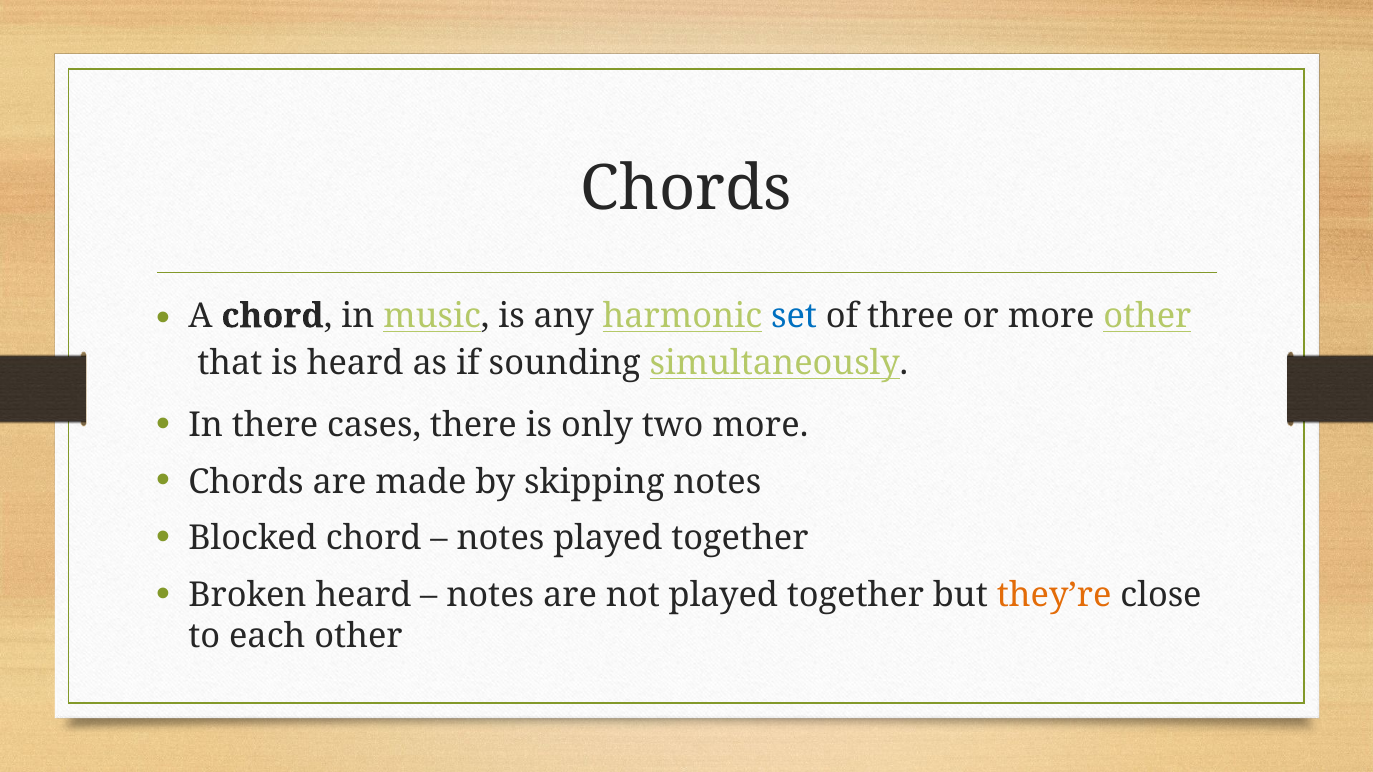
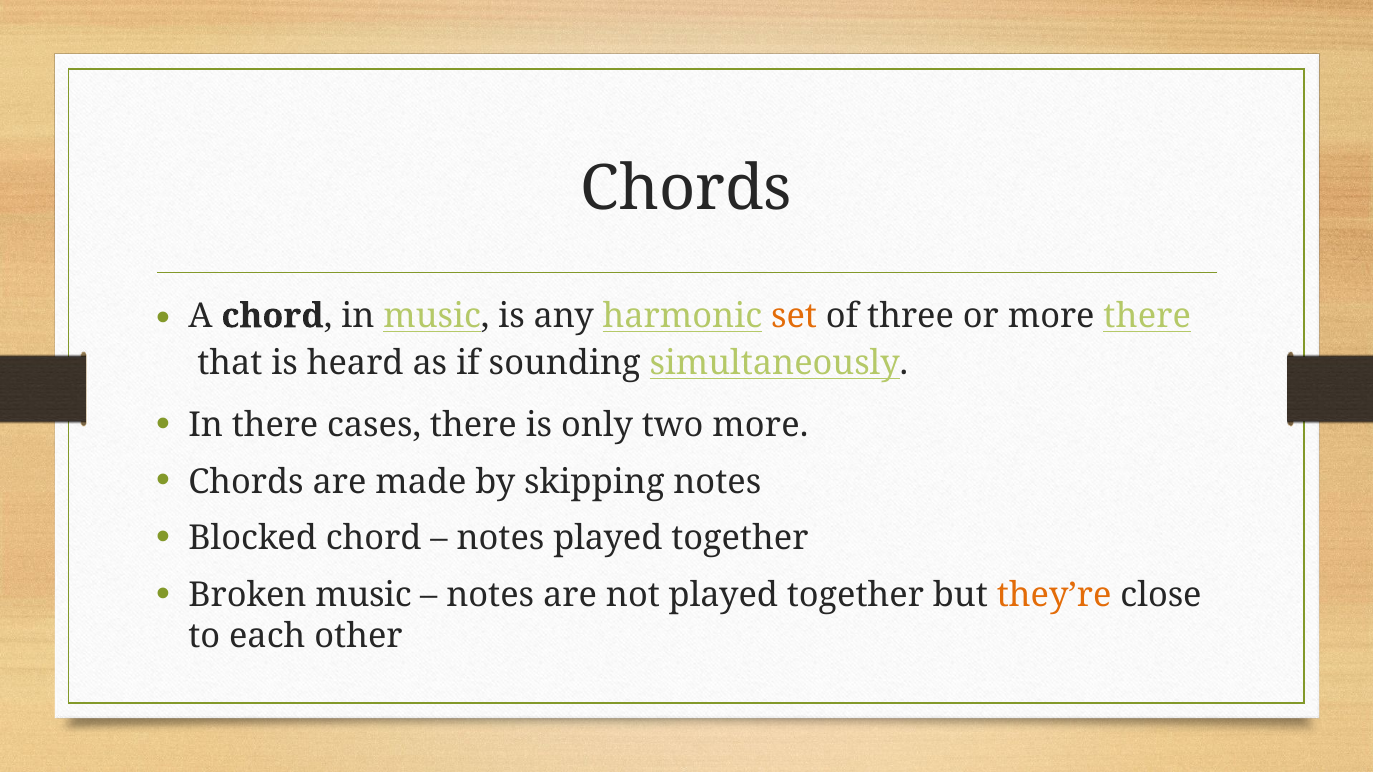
set colour: blue -> orange (794, 316)
more other: other -> there (1147, 316)
Broken heard: heard -> music (364, 595)
